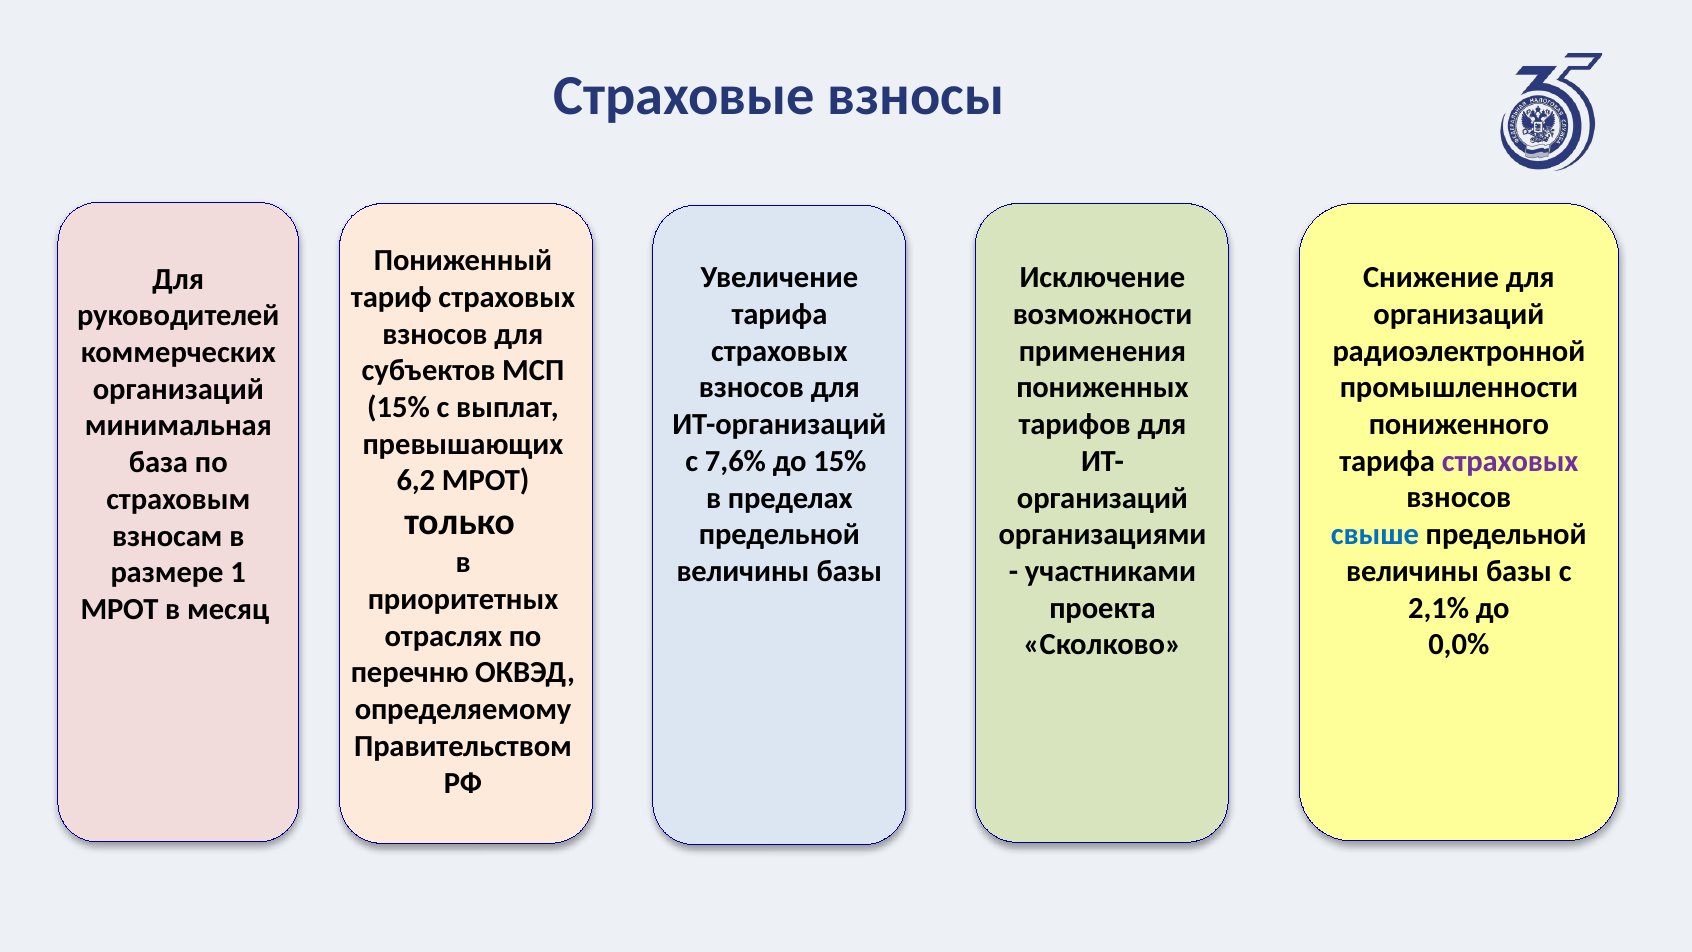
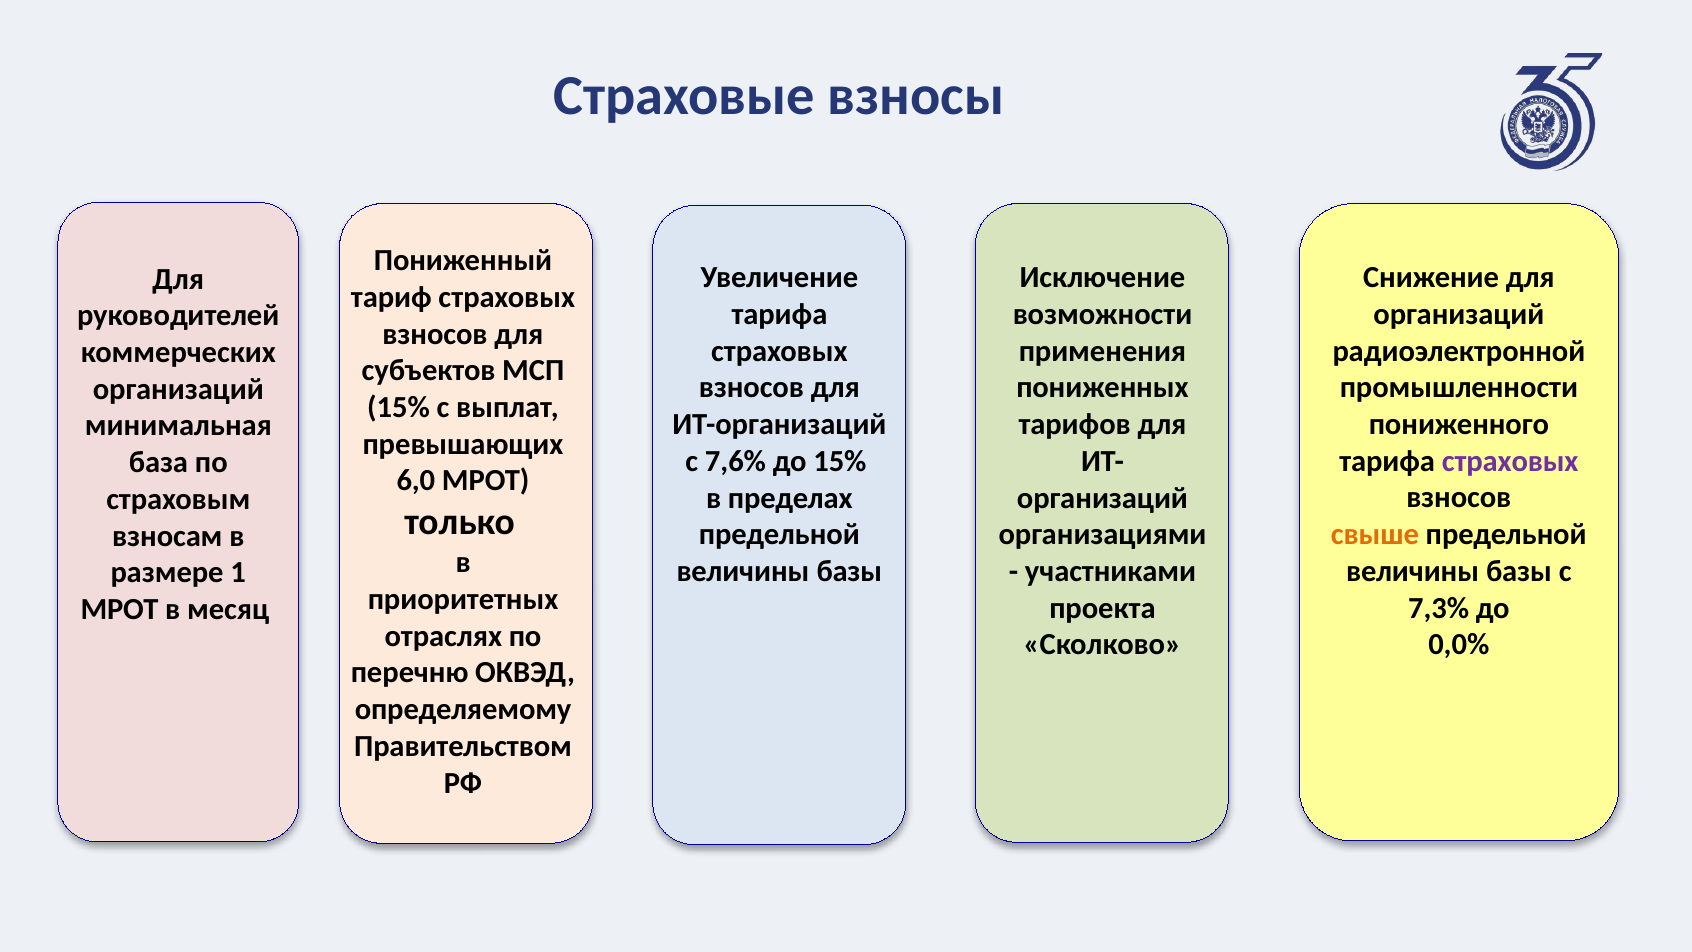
6,2: 6,2 -> 6,0 (416, 481)
свыше colour: blue -> orange (1375, 534)
2,1%: 2,1% -> 7,3% (1439, 608)
